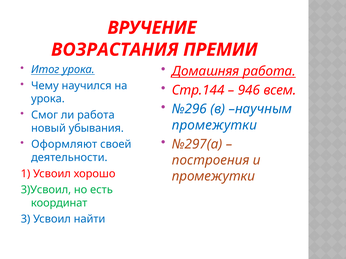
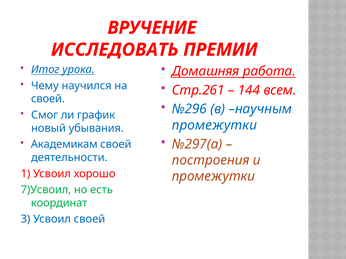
ВОЗРАСТАНИЯ: ВОЗРАСТАНИЯ -> ИССЛЕДОВАТЬ (115, 50)
Стр.144: Стр.144 -> Стр.261 (198, 90)
946: 946 -> 144 (249, 90)
урока: урока -> своей (48, 99)
ли работа: работа -> график (96, 115)
Оформляют: Оформляют -> Академикам (64, 145)
3)Усвоил: 3)Усвоил -> 7)Усвоил (46, 190)
Усвоил найти: найти -> своей (89, 220)
